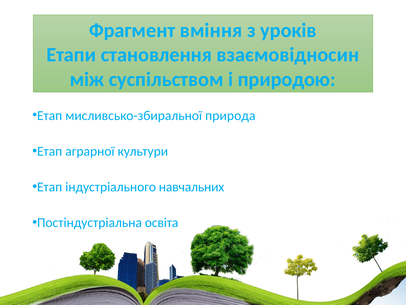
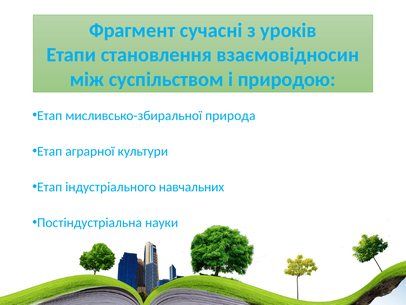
вміння: вміння -> сучасні (211, 30)
освіта: освіта -> науки (162, 222)
